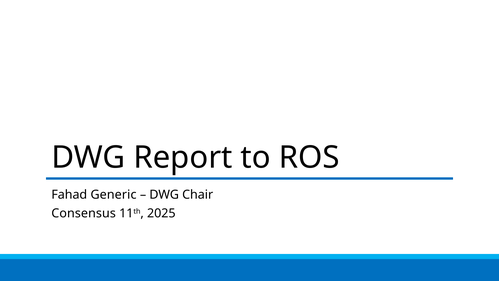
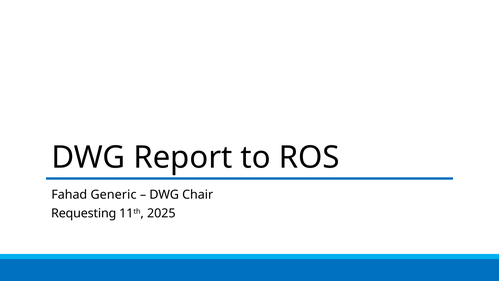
Consensus: Consensus -> Requesting (84, 213)
